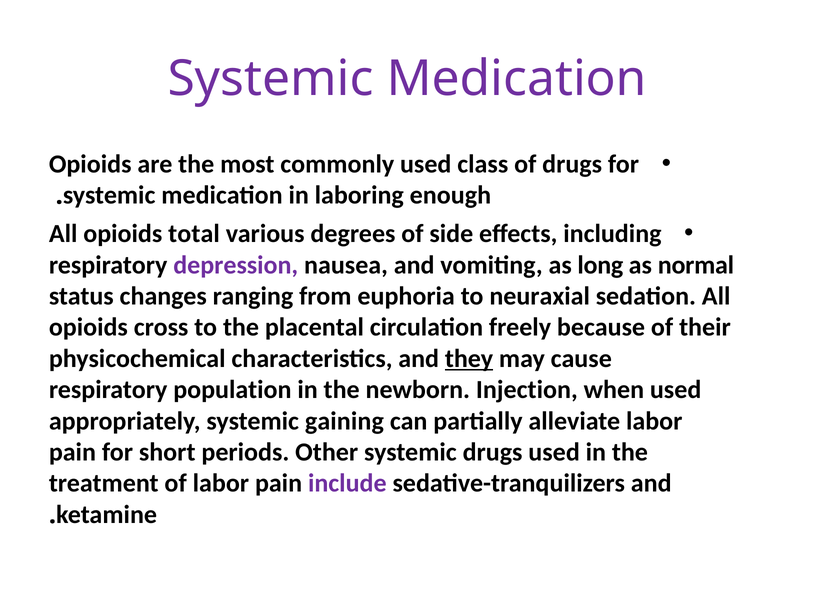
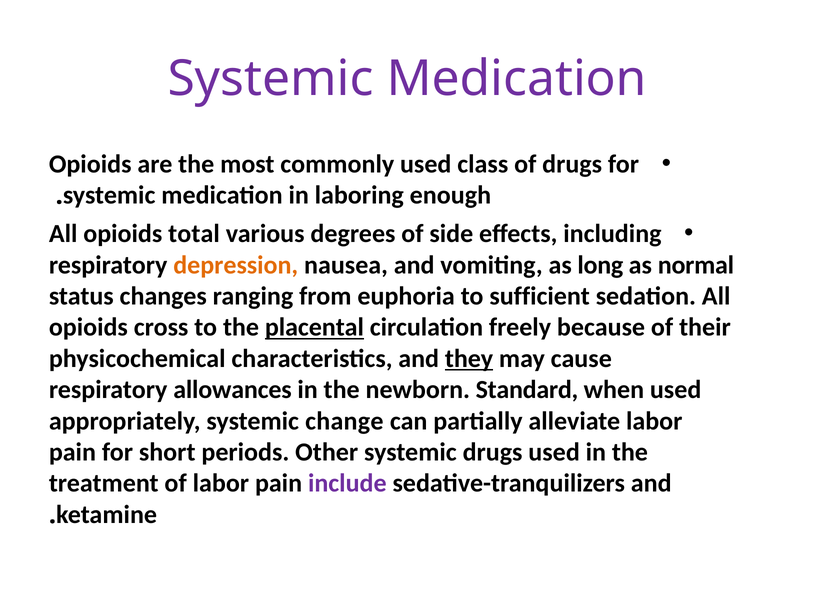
depression colour: purple -> orange (236, 265)
neuraxial: neuraxial -> sufficient (540, 296)
placental underline: none -> present (314, 327)
population: population -> allowances (232, 390)
Injection: Injection -> Standard (527, 390)
gaining: gaining -> change (344, 421)
